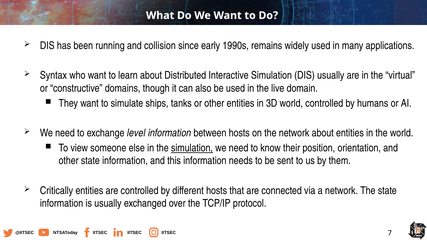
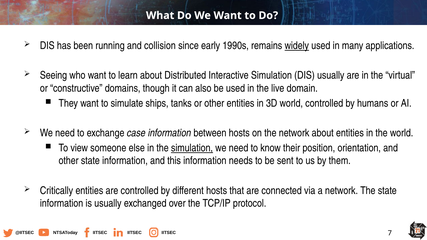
widely underline: none -> present (297, 46)
Syntax: Syntax -> Seeing (53, 76)
level: level -> case (136, 133)
